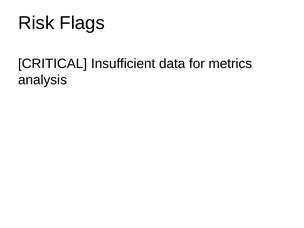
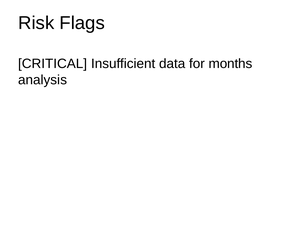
metrics: metrics -> months (231, 64)
